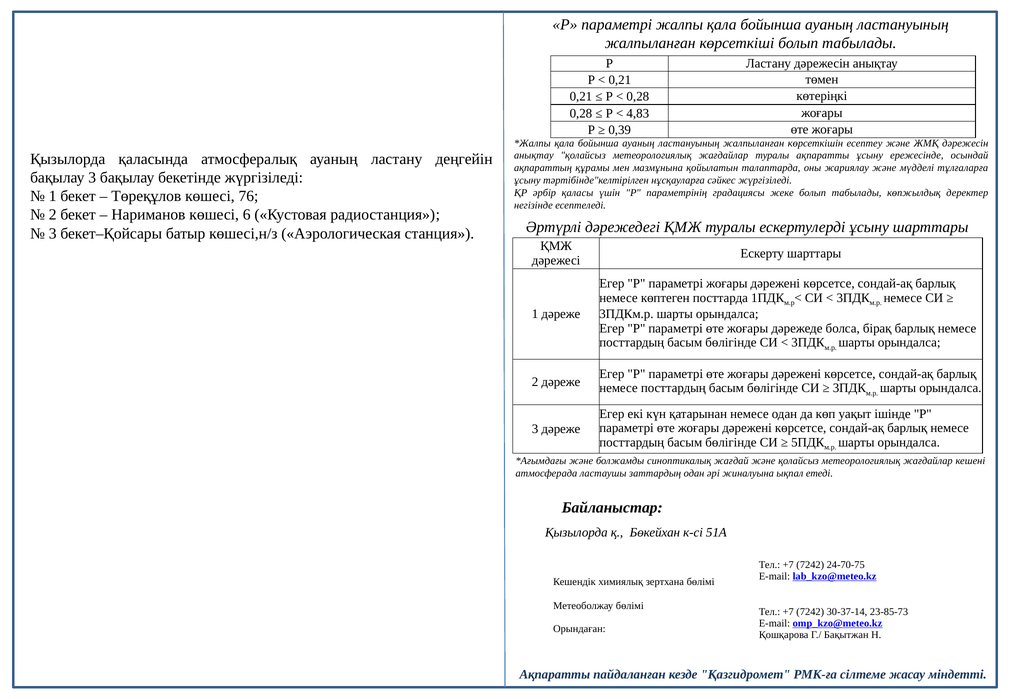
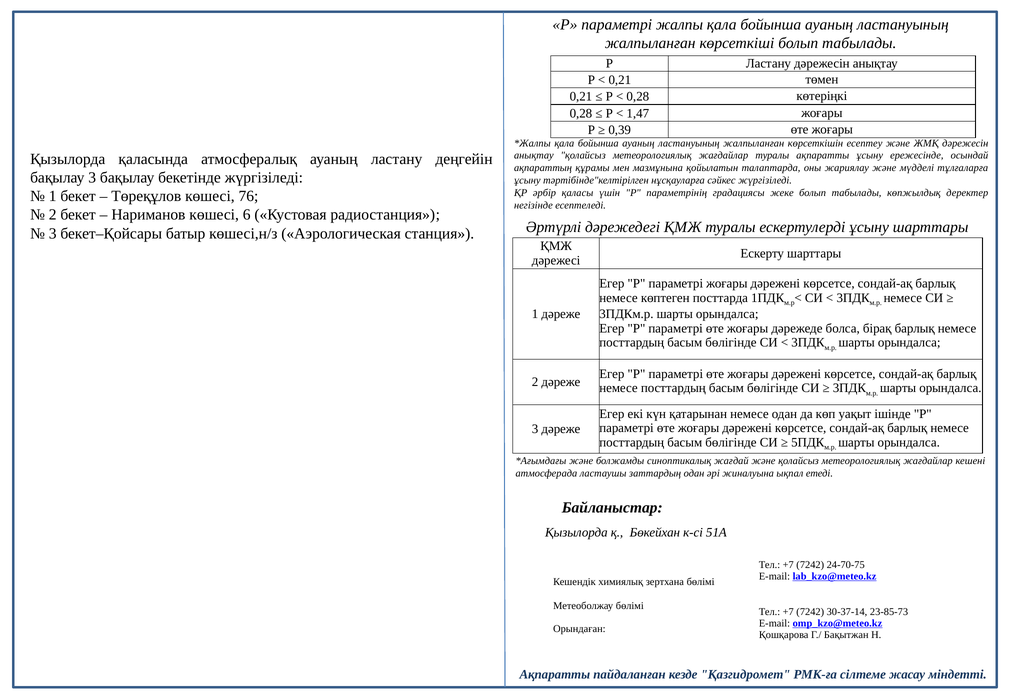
4,83: 4,83 -> 1,47 (638, 113)
